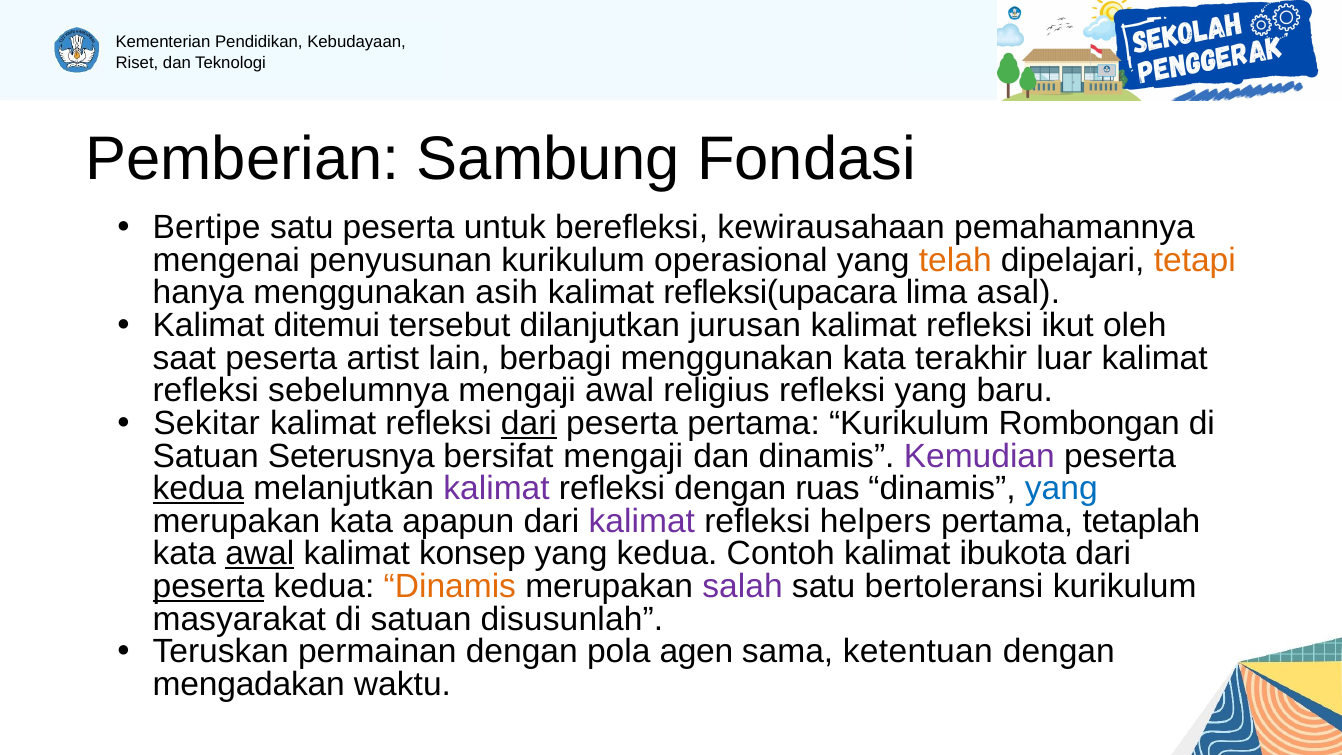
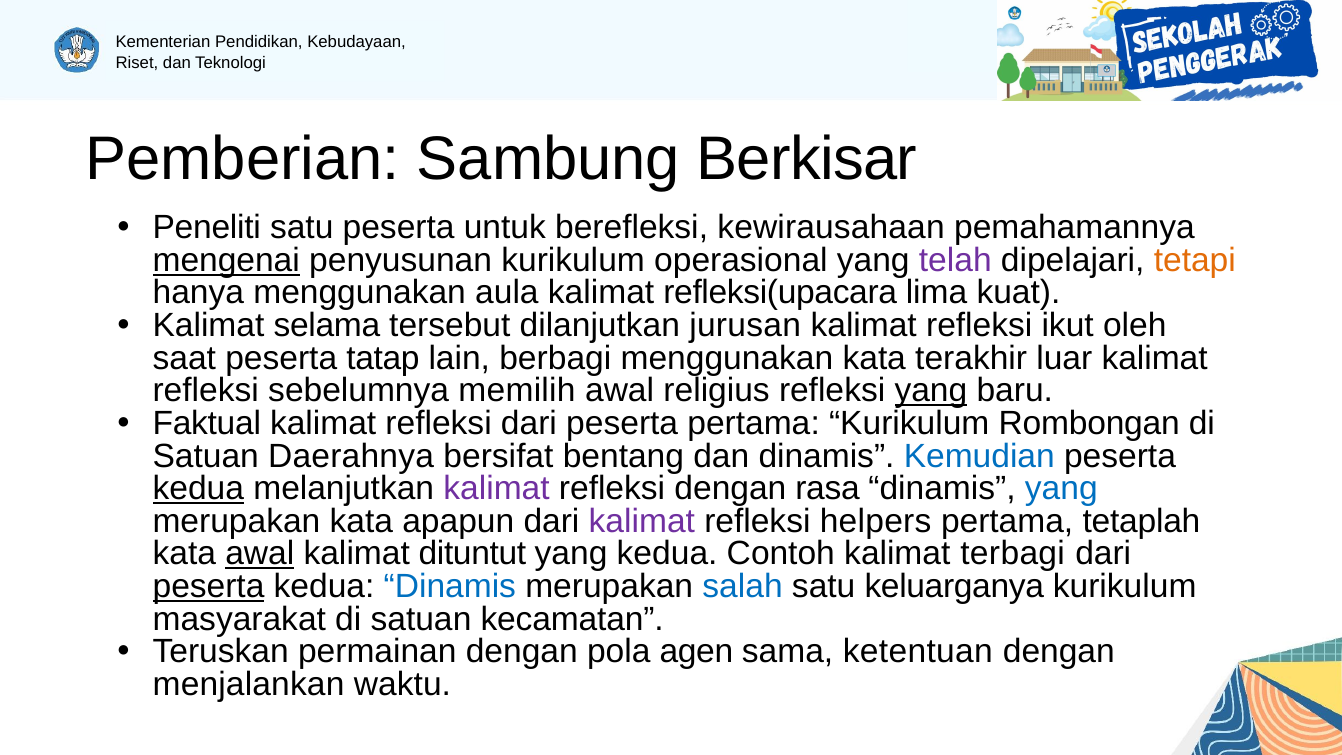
Fondasi: Fondasi -> Berkisar (807, 159)
Bertipe: Bertipe -> Peneliti (207, 228)
mengenai underline: none -> present (226, 260)
telah colour: orange -> purple (955, 260)
asih: asih -> aula (507, 293)
asal: asal -> kuat (1018, 293)
ditemui: ditemui -> selama (327, 325)
artist: artist -> tatap (383, 358)
sebelumnya mengaji: mengaji -> memilih (517, 391)
yang underline: none -> present (931, 391)
Sekitar: Sekitar -> Faktual (207, 423)
dari underline: present -> none (529, 423)
Seterusnya: Seterusnya -> Daerahnya (351, 456)
bersifat mengaji: mengaji -> bentang (623, 456)
Kemudian colour: purple -> blue (979, 456)
ruas: ruas -> rasa (828, 489)
konsep: konsep -> dituntut (472, 554)
ibukota: ibukota -> terbagi (1013, 554)
Dinamis colour: orange -> blue (450, 586)
salah colour: purple -> blue (743, 586)
bertoleransi: bertoleransi -> keluarganya (954, 586)
disusunlah: disusunlah -> kecamatan (572, 619)
mengadakan: mengadakan -> menjalankan (249, 684)
